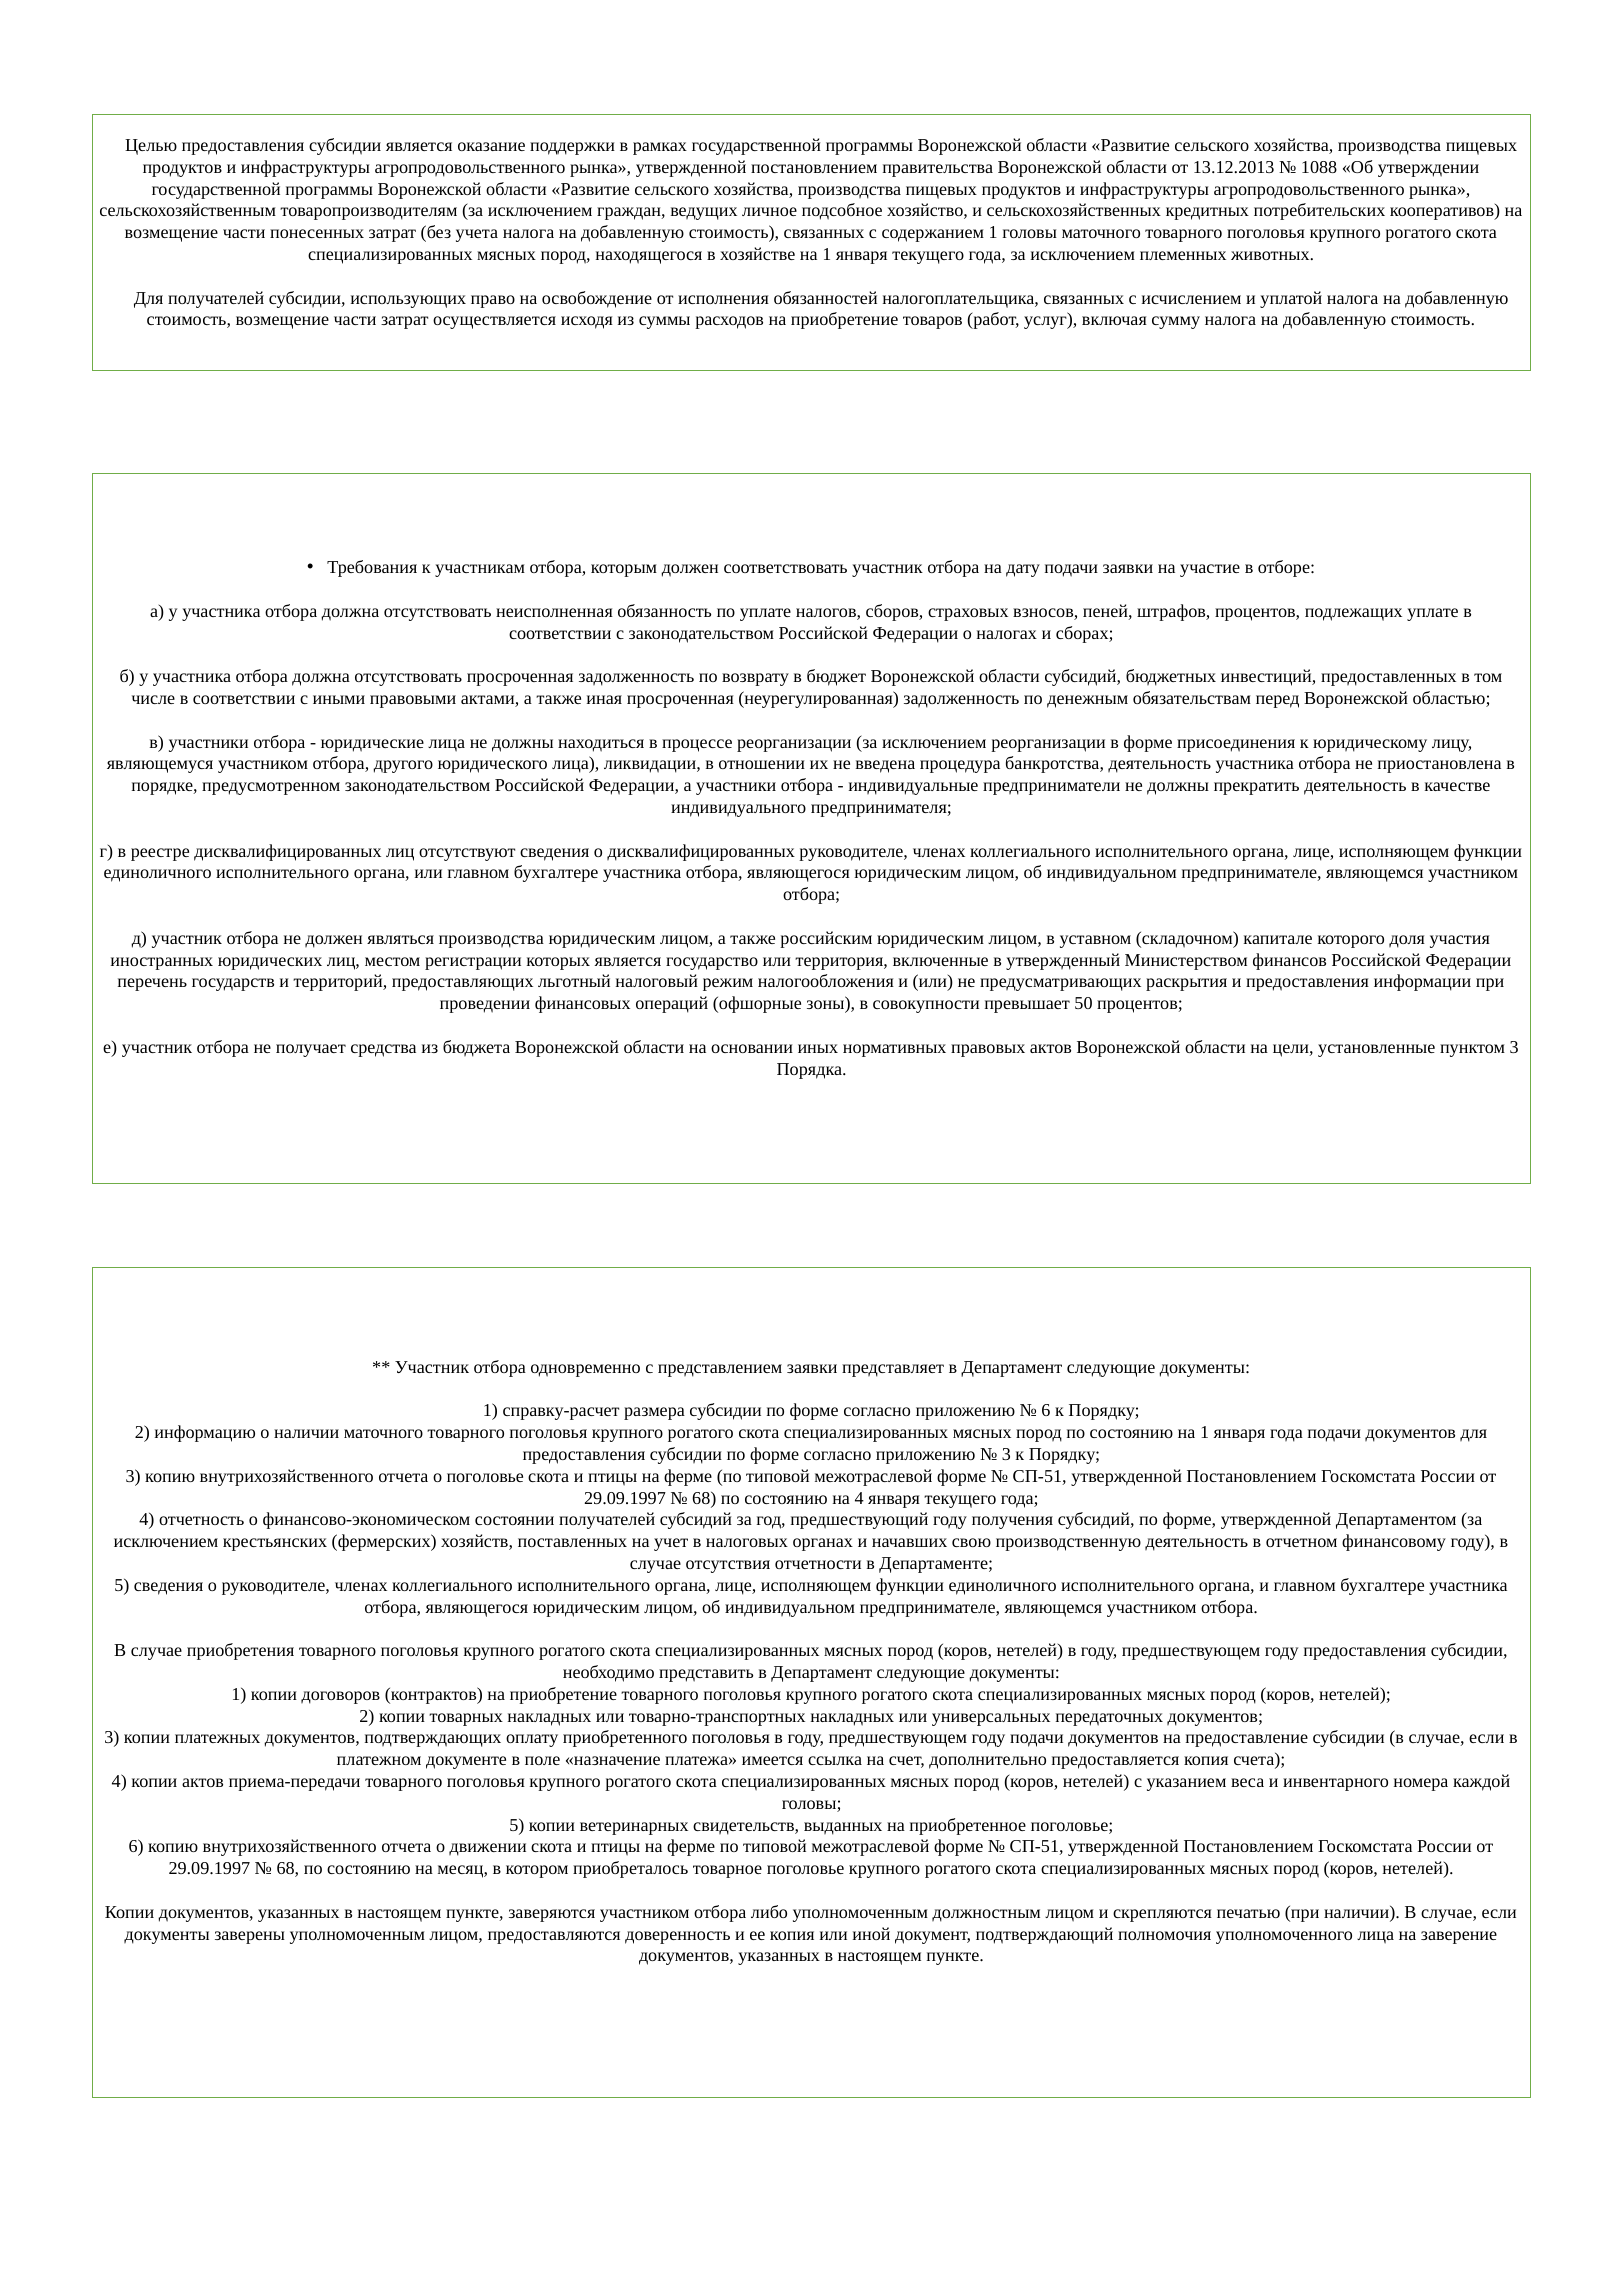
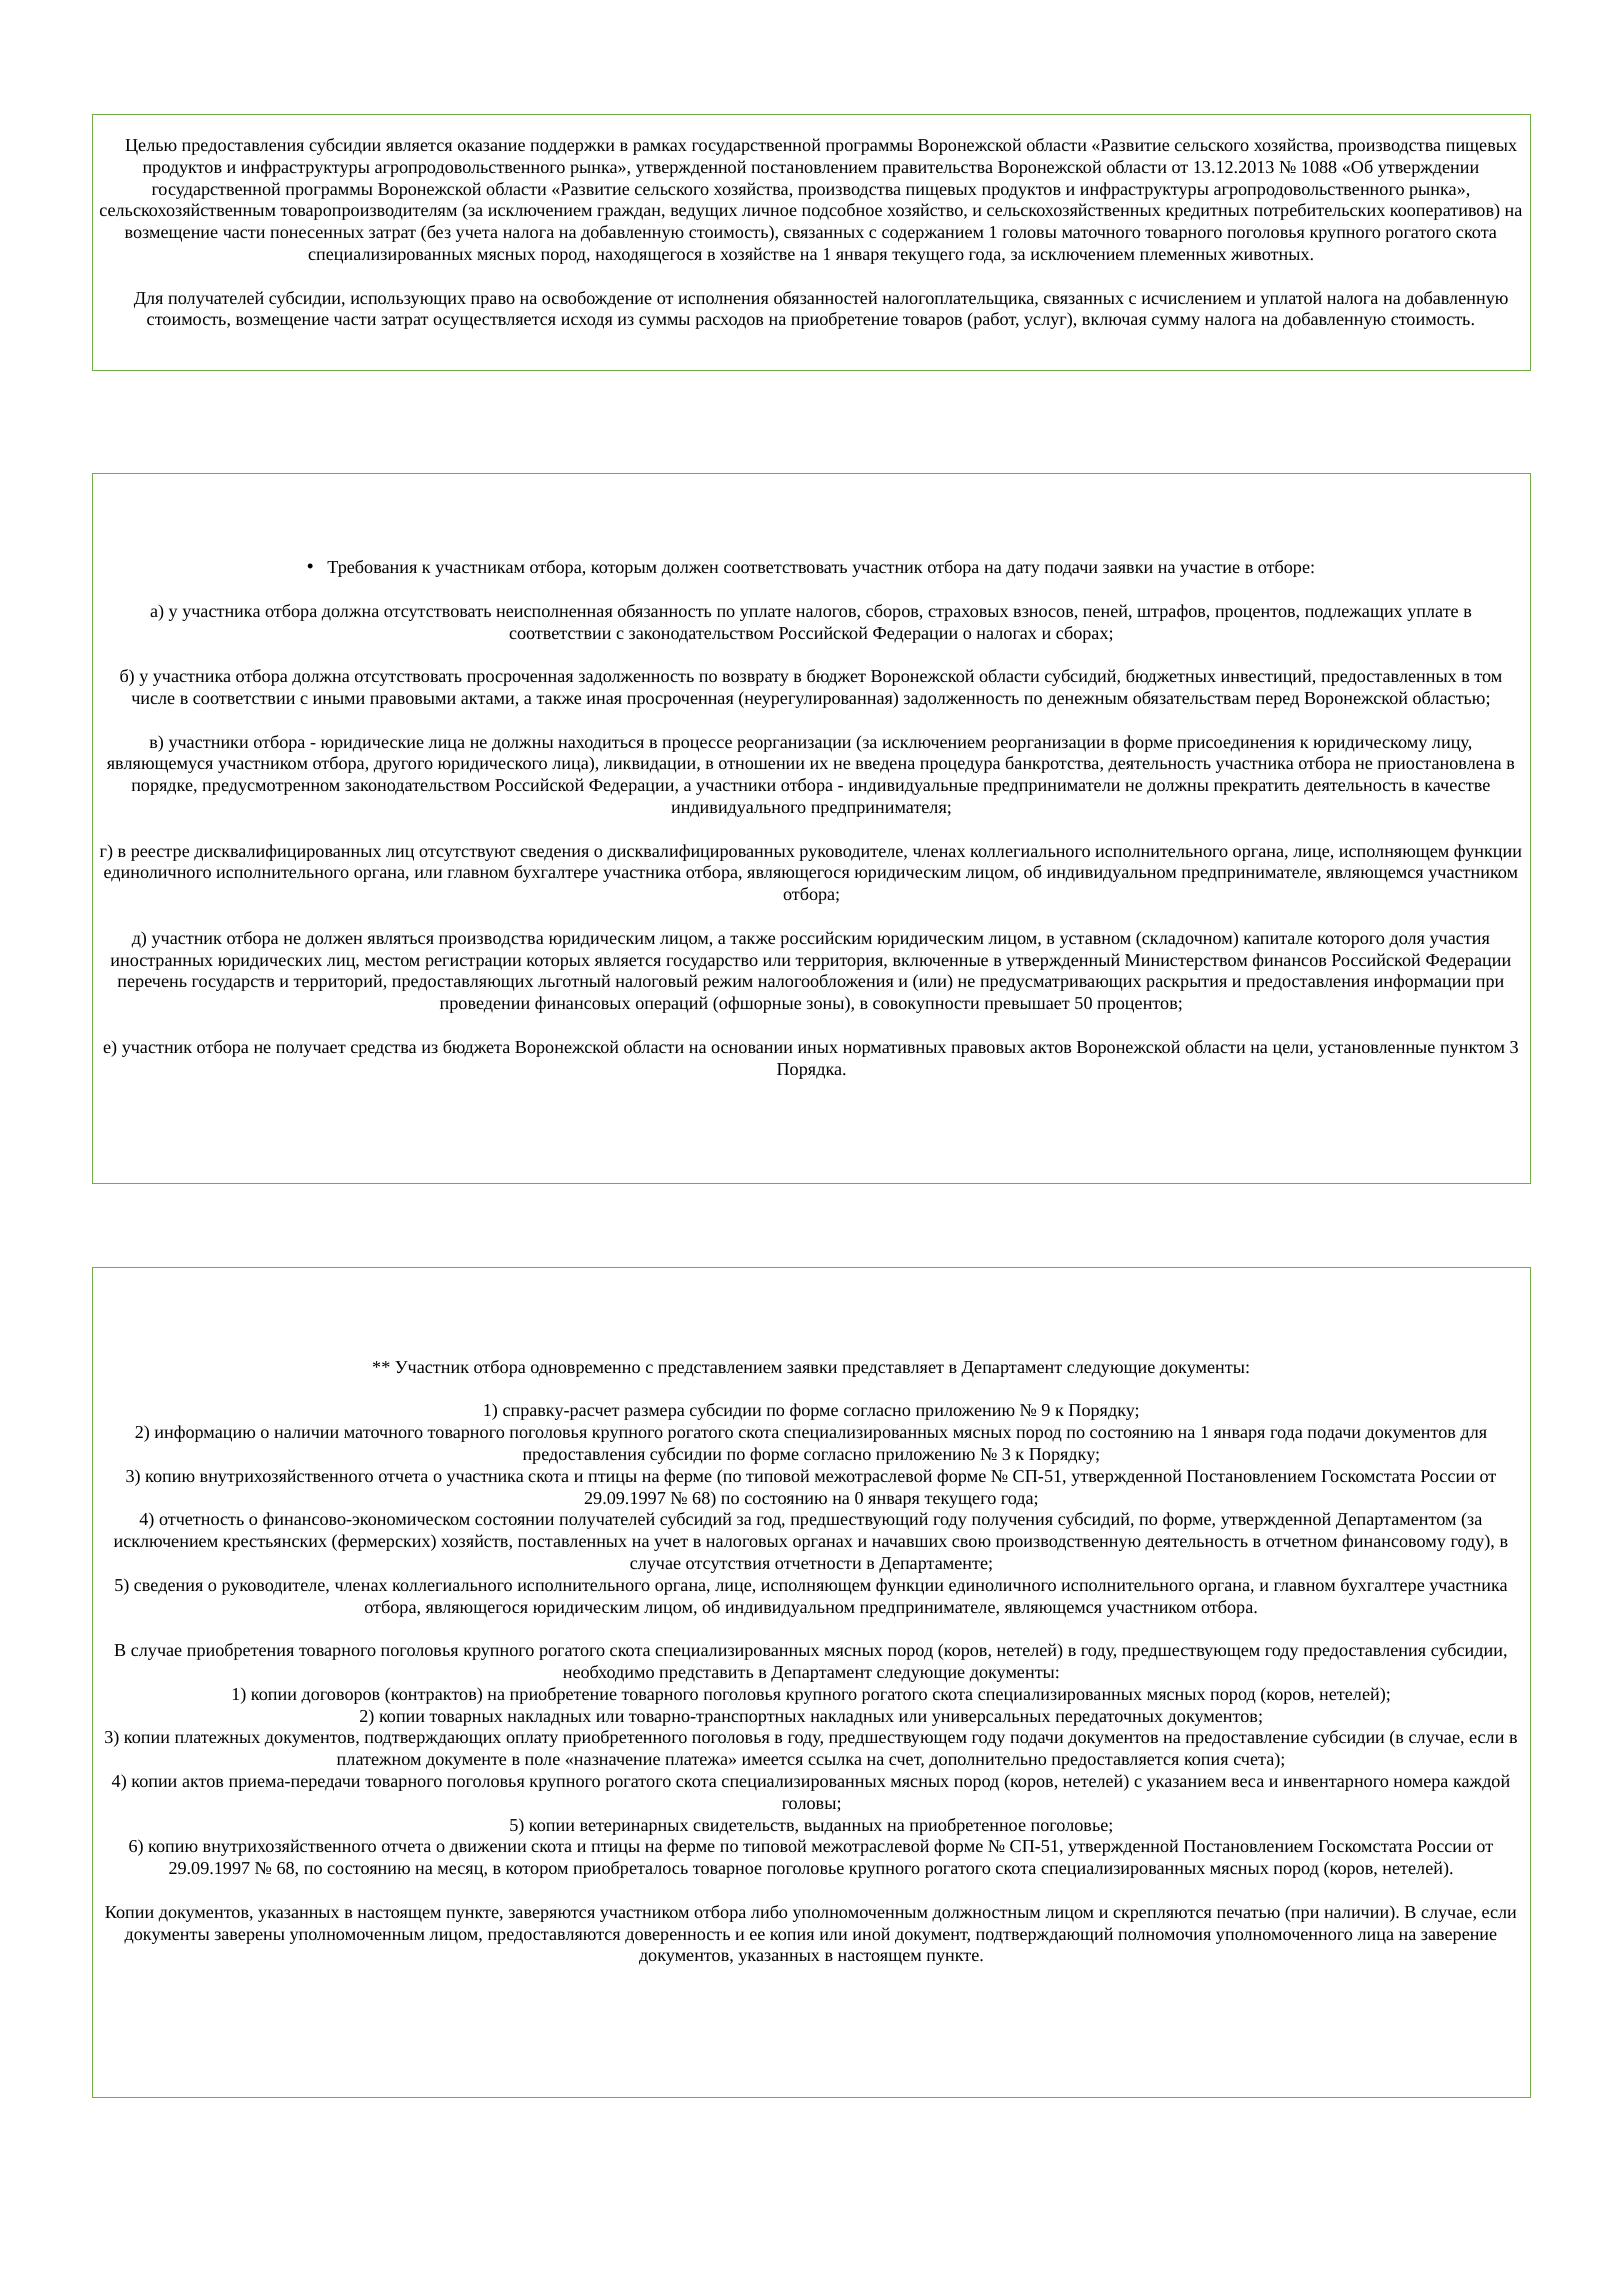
6: 6 -> 9 (1046, 1411)
о поголовье: поголовье -> участника (485, 1476)
на 4: 4 -> 0 (859, 1498)
